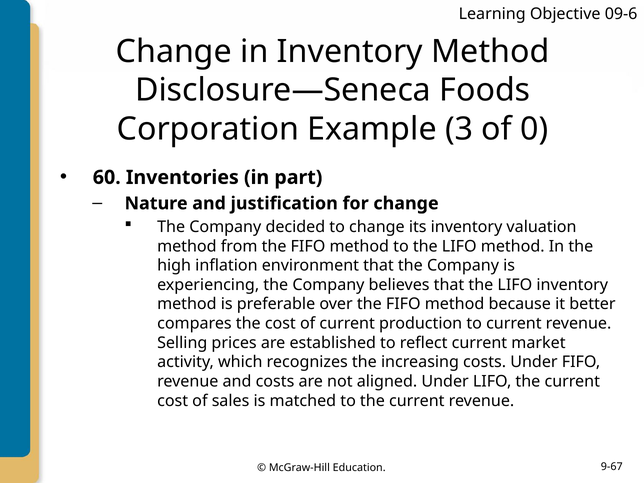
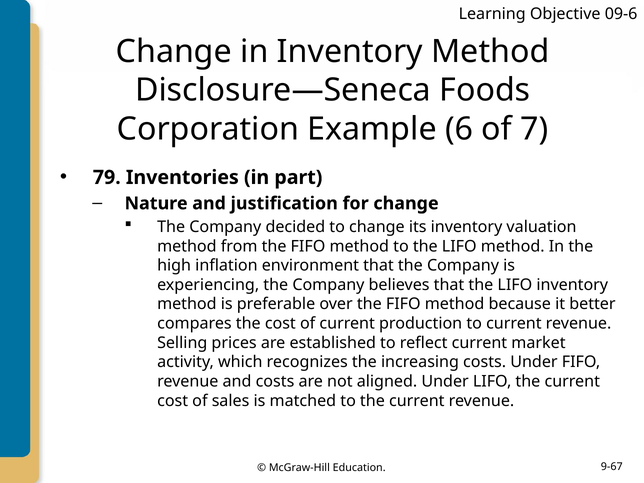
3: 3 -> 6 (459, 129)
0: 0 -> 7 (534, 129)
60: 60 -> 79 (107, 177)
